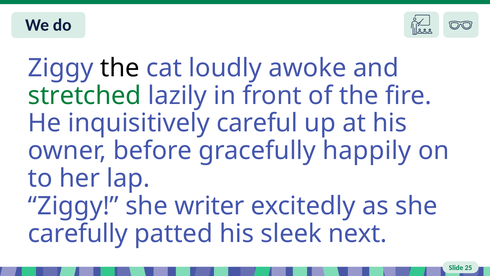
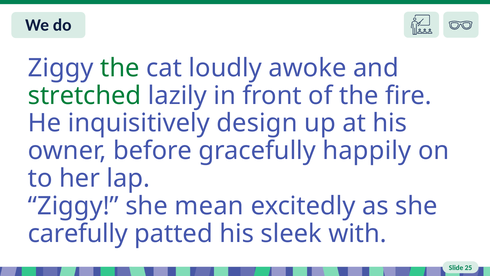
the colour: black -> green (120, 68)
careful: careful -> design (257, 123)
writer: writer -> mean (209, 206)
next: next -> with (358, 233)
